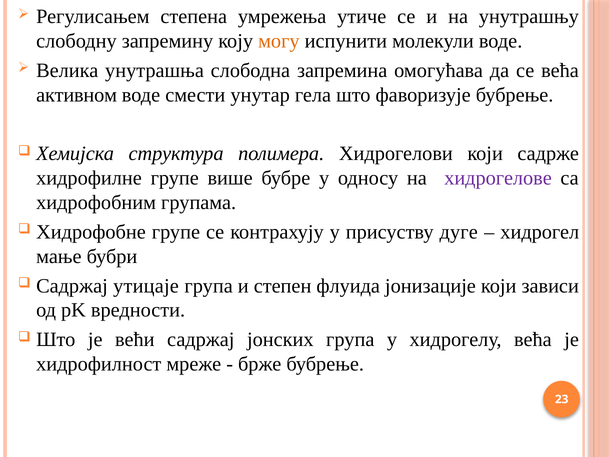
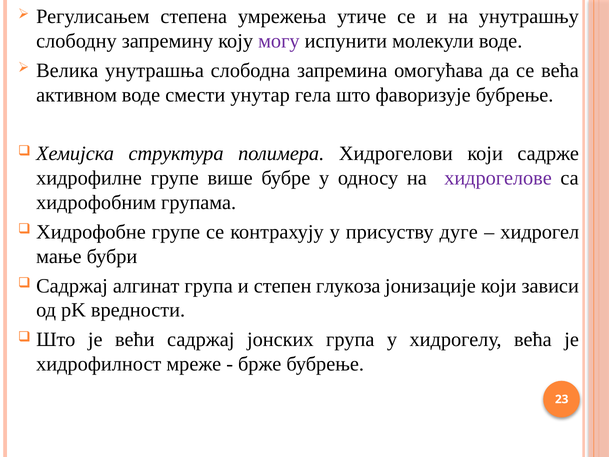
могу colour: orange -> purple (279, 41)
утицаје: утицаје -> алгинат (146, 286)
флуида: флуида -> глукоза (348, 286)
